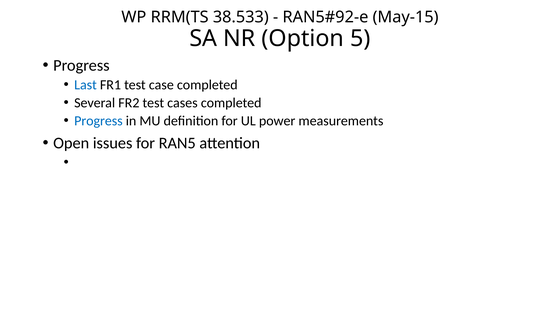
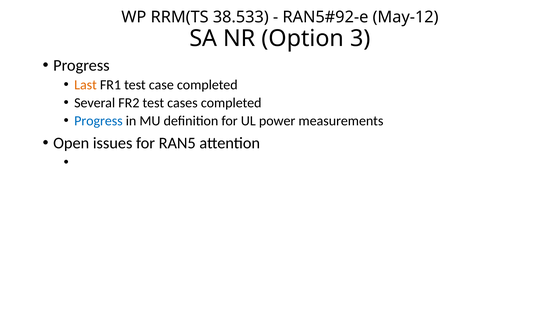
May-15: May-15 -> May-12 (406, 17)
5: 5 -> 3 (360, 39)
Last colour: blue -> orange (85, 85)
